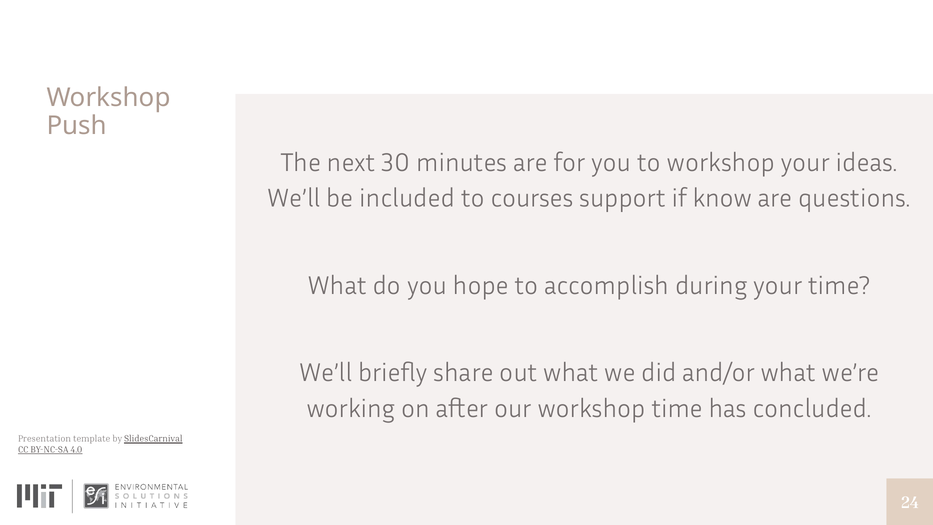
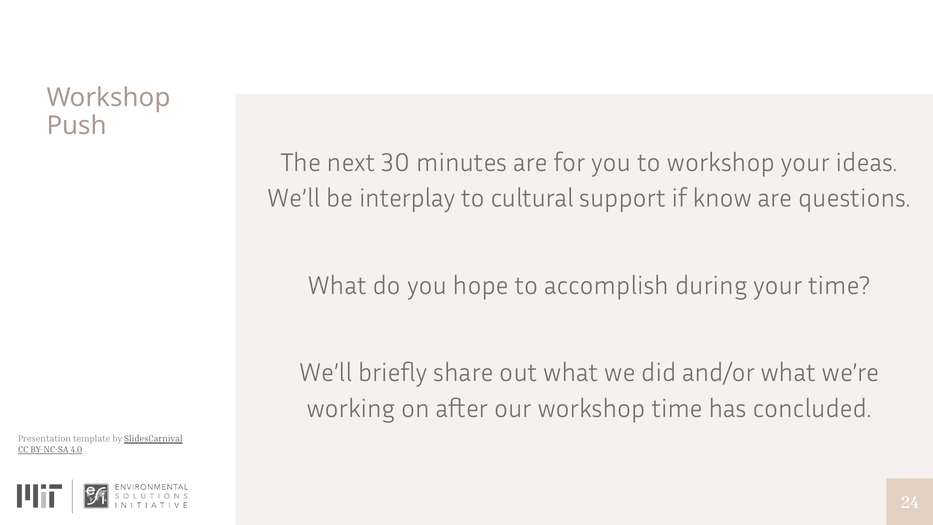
included: included -> interplay (407, 198)
courses: courses -> cultural (532, 198)
